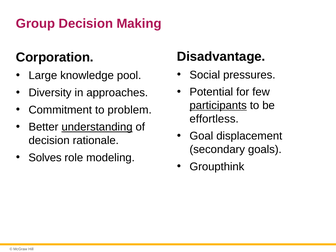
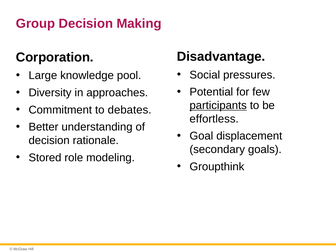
problem: problem -> debates (130, 110)
understanding underline: present -> none (97, 127)
Solves: Solves -> Stored (45, 158)
